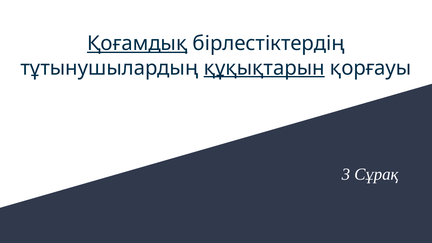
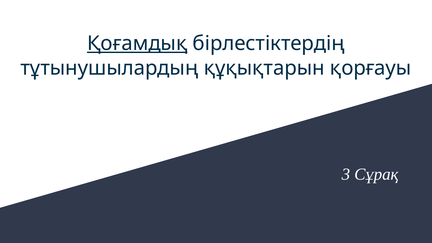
құқықтарын underline: present -> none (264, 68)
